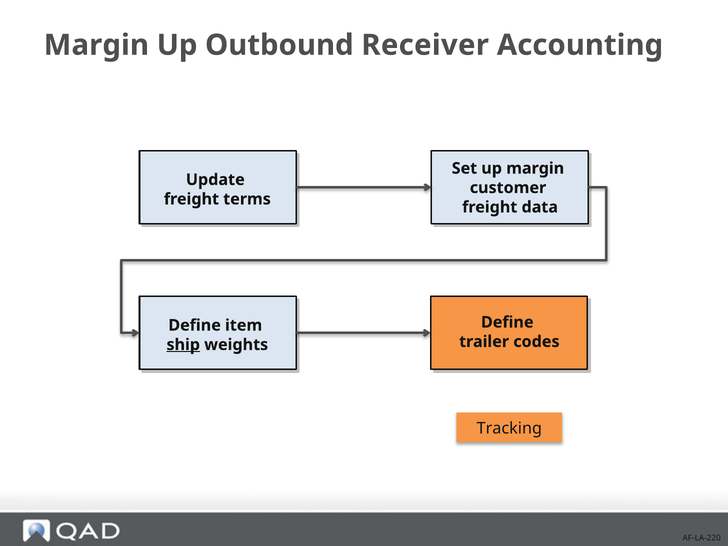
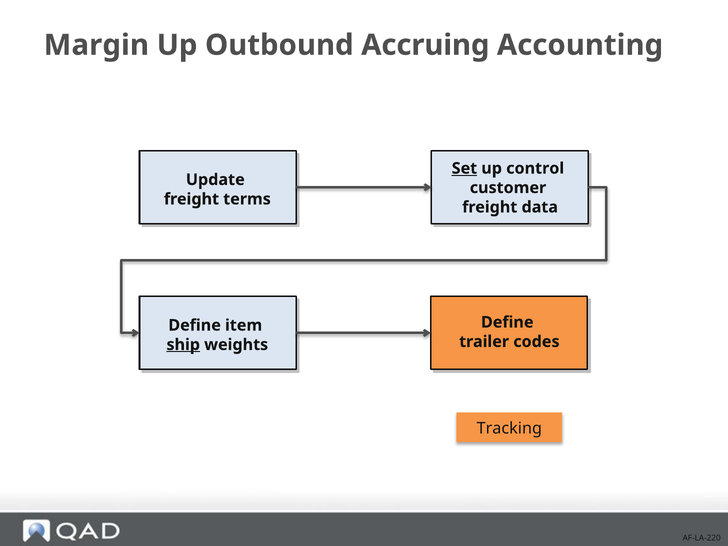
Receiver: Receiver -> Accruing (425, 45)
Set underline: none -> present (464, 168)
up margin: margin -> control (535, 168)
